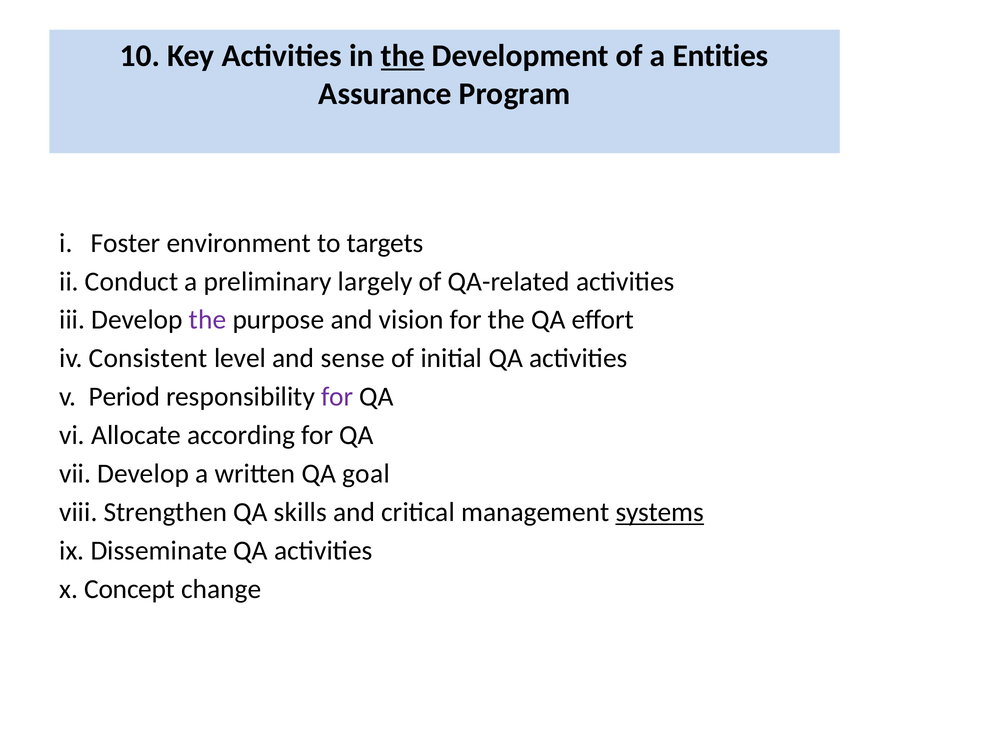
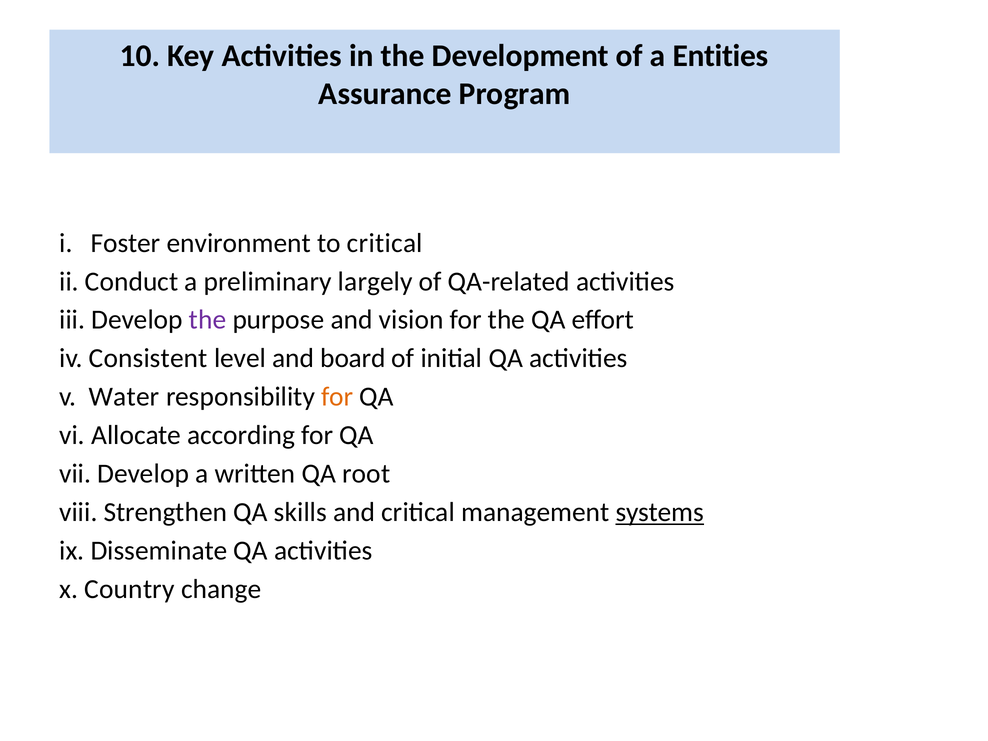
the underline: present -> none (403, 56)
to targets: targets -> critical (385, 243)
sense: sense -> board (353, 358)
Period: Period -> Water (124, 397)
for colour: purple -> orange (337, 397)
goal: goal -> root (366, 474)
Concept: Concept -> Country (129, 589)
